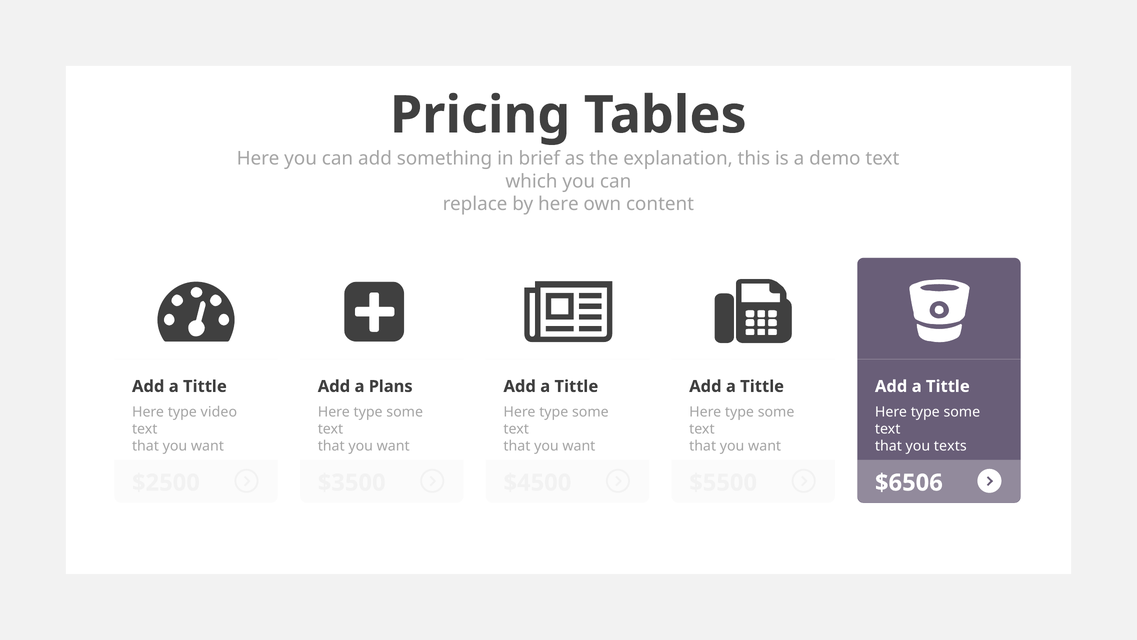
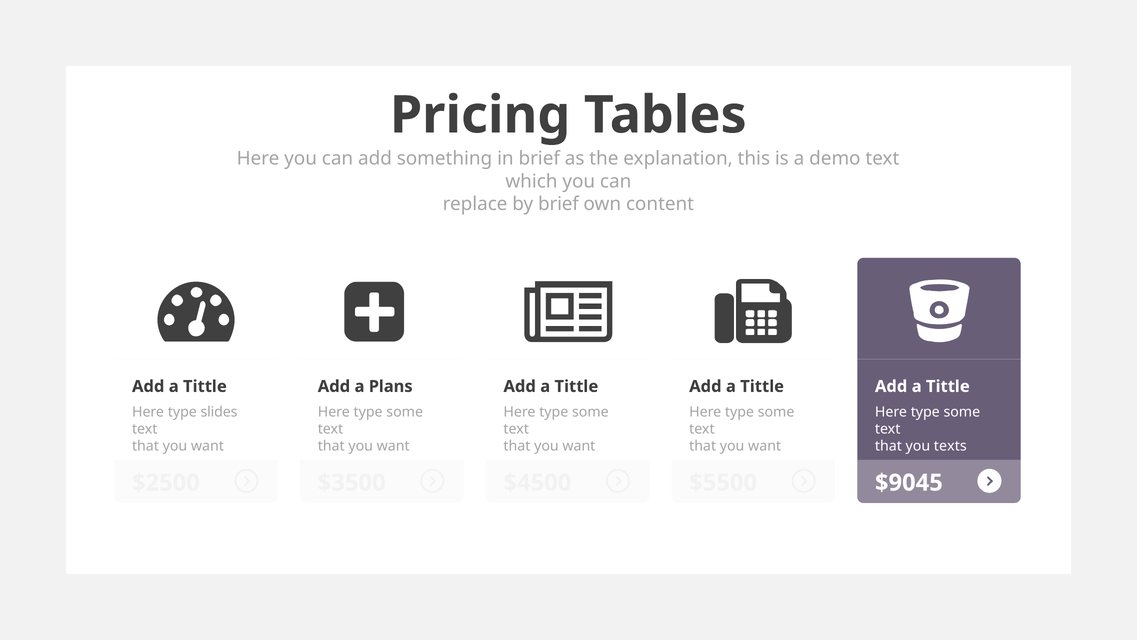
by here: here -> brief (558, 204)
video: video -> slides (219, 412)
$6506: $6506 -> $9045 (909, 482)
